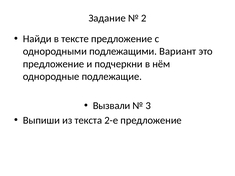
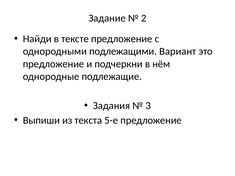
Вызвали: Вызвали -> Задания (112, 106)
2-е: 2-е -> 5-е (111, 120)
